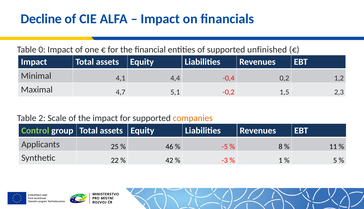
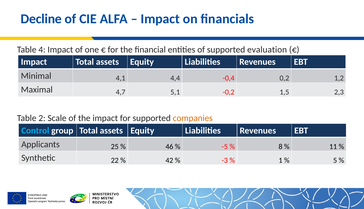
0: 0 -> 4 (42, 50)
unfinished: unfinished -> evaluation (267, 50)
Control colour: light green -> light blue (35, 131)
